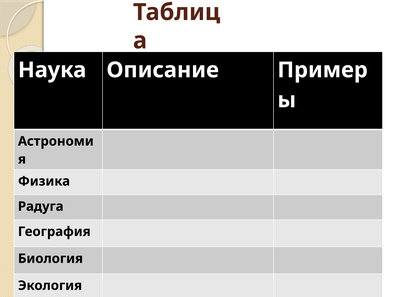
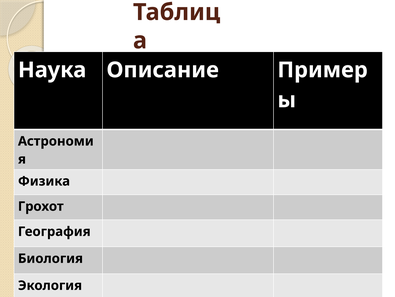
Радуга: Радуга -> Грохот (41, 206)
